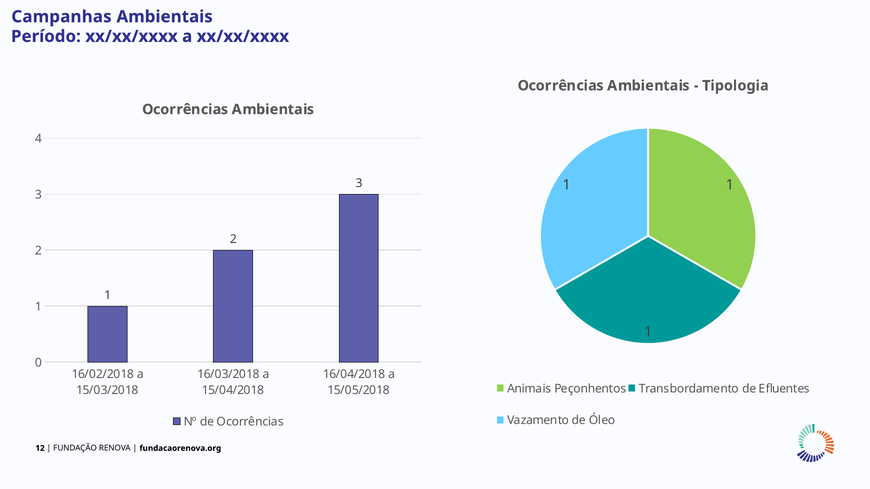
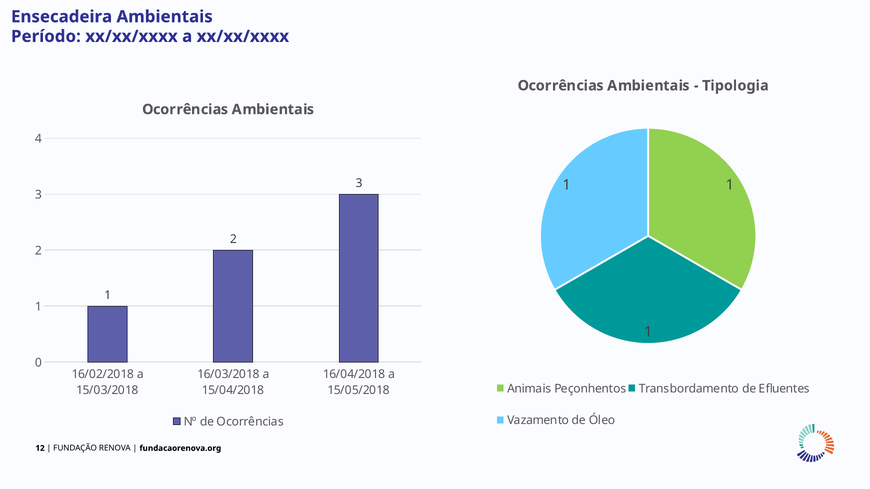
Campanhas: Campanhas -> Ensecadeira (62, 17)
